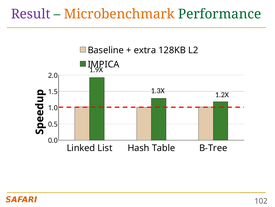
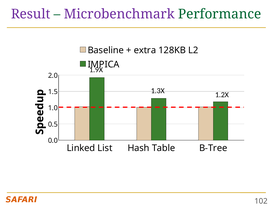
Microbenchmark colour: orange -> purple (119, 14)
